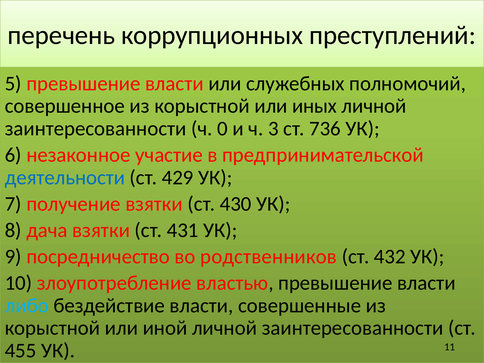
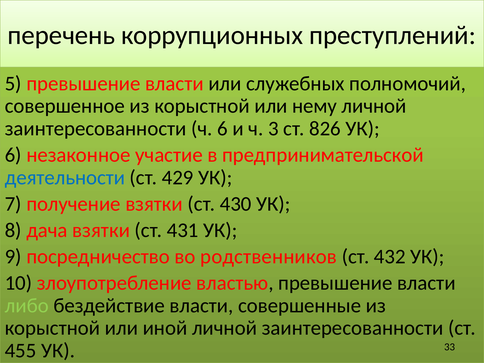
иных: иных -> нему (315, 106)
ч 0: 0 -> 6 (222, 129)
736: 736 -> 826 (325, 129)
либо colour: light blue -> light green (27, 306)
11: 11 -> 33 (450, 347)
